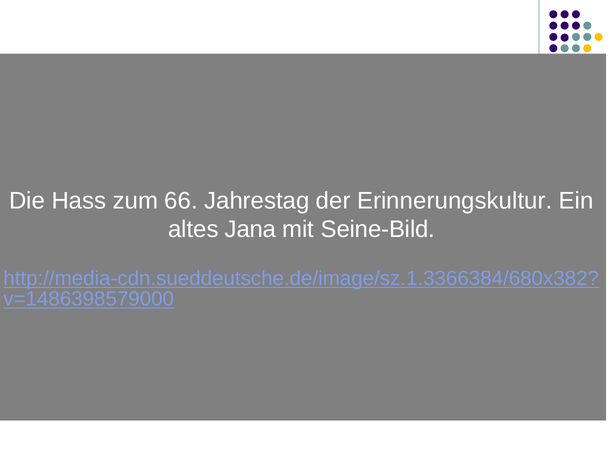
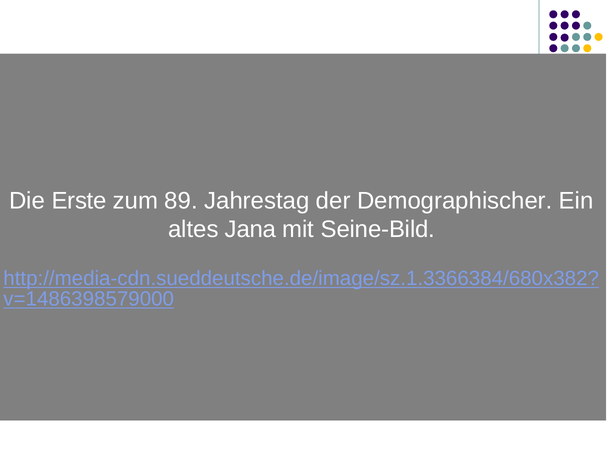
Hass: Hass -> Erste (79, 201)
66: 66 -> 89 (181, 201)
Erinnerungskultur: Erinnerungskultur -> Demographischer (455, 201)
